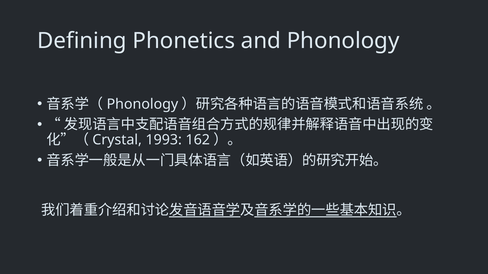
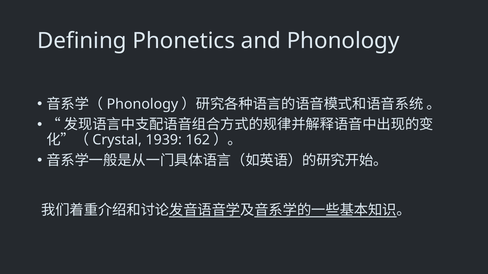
1993: 1993 -> 1939 (164, 140)
